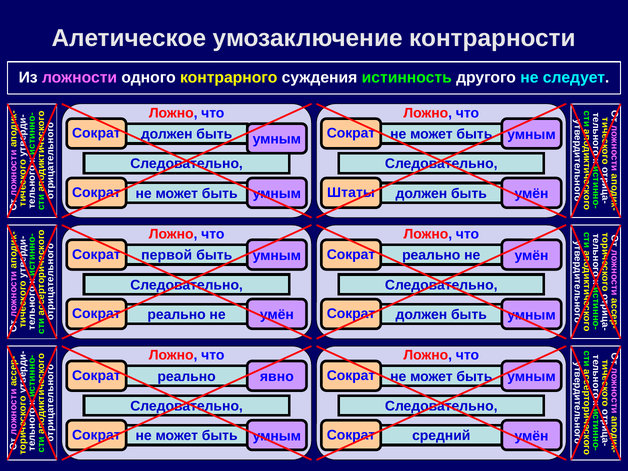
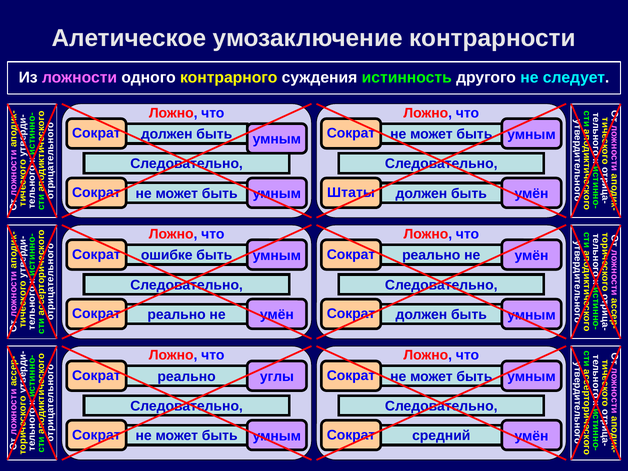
первой: первой -> ошибке (167, 255)
явно: явно -> углы (277, 377)
